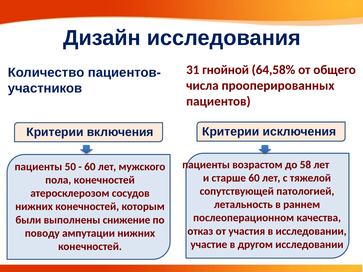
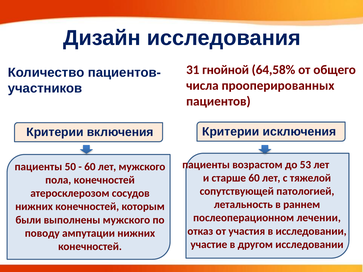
58: 58 -> 53 (305, 165)
качества: качества -> лечении (319, 218)
выполнены снижение: снижение -> мужского (126, 220)
